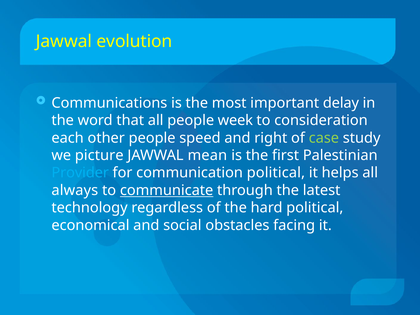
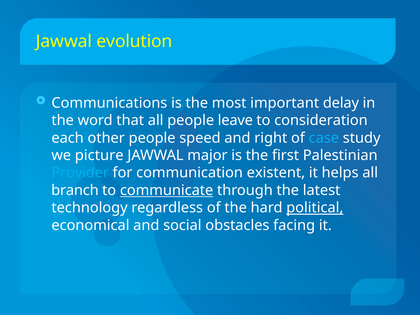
week: week -> leave (235, 120)
case colour: light green -> light blue (324, 138)
mean: mean -> major (207, 155)
communication political: political -> existent (276, 173)
always: always -> branch (75, 190)
political underline: none -> present (315, 208)
